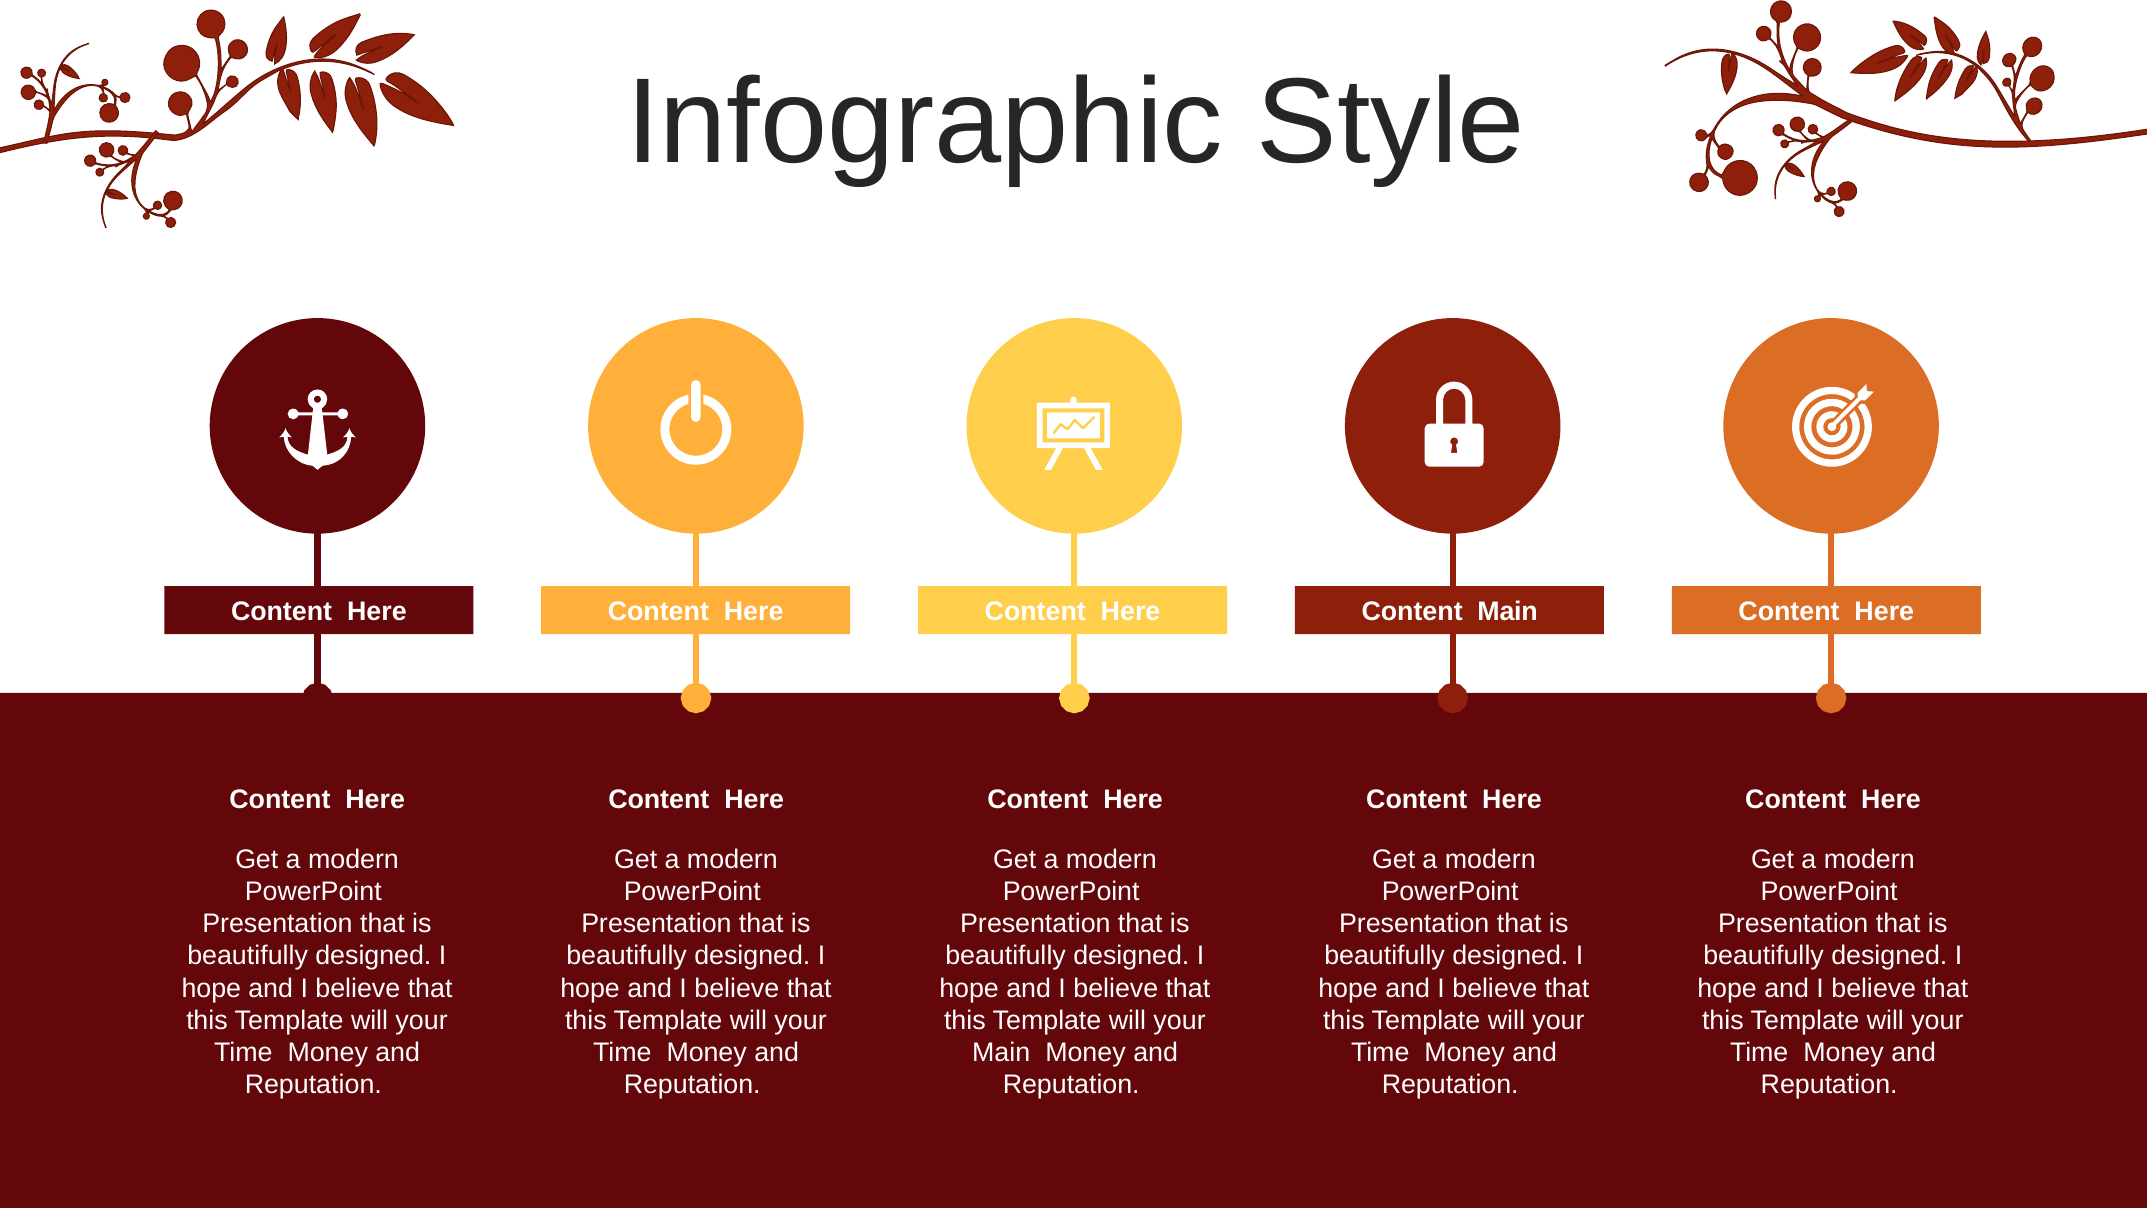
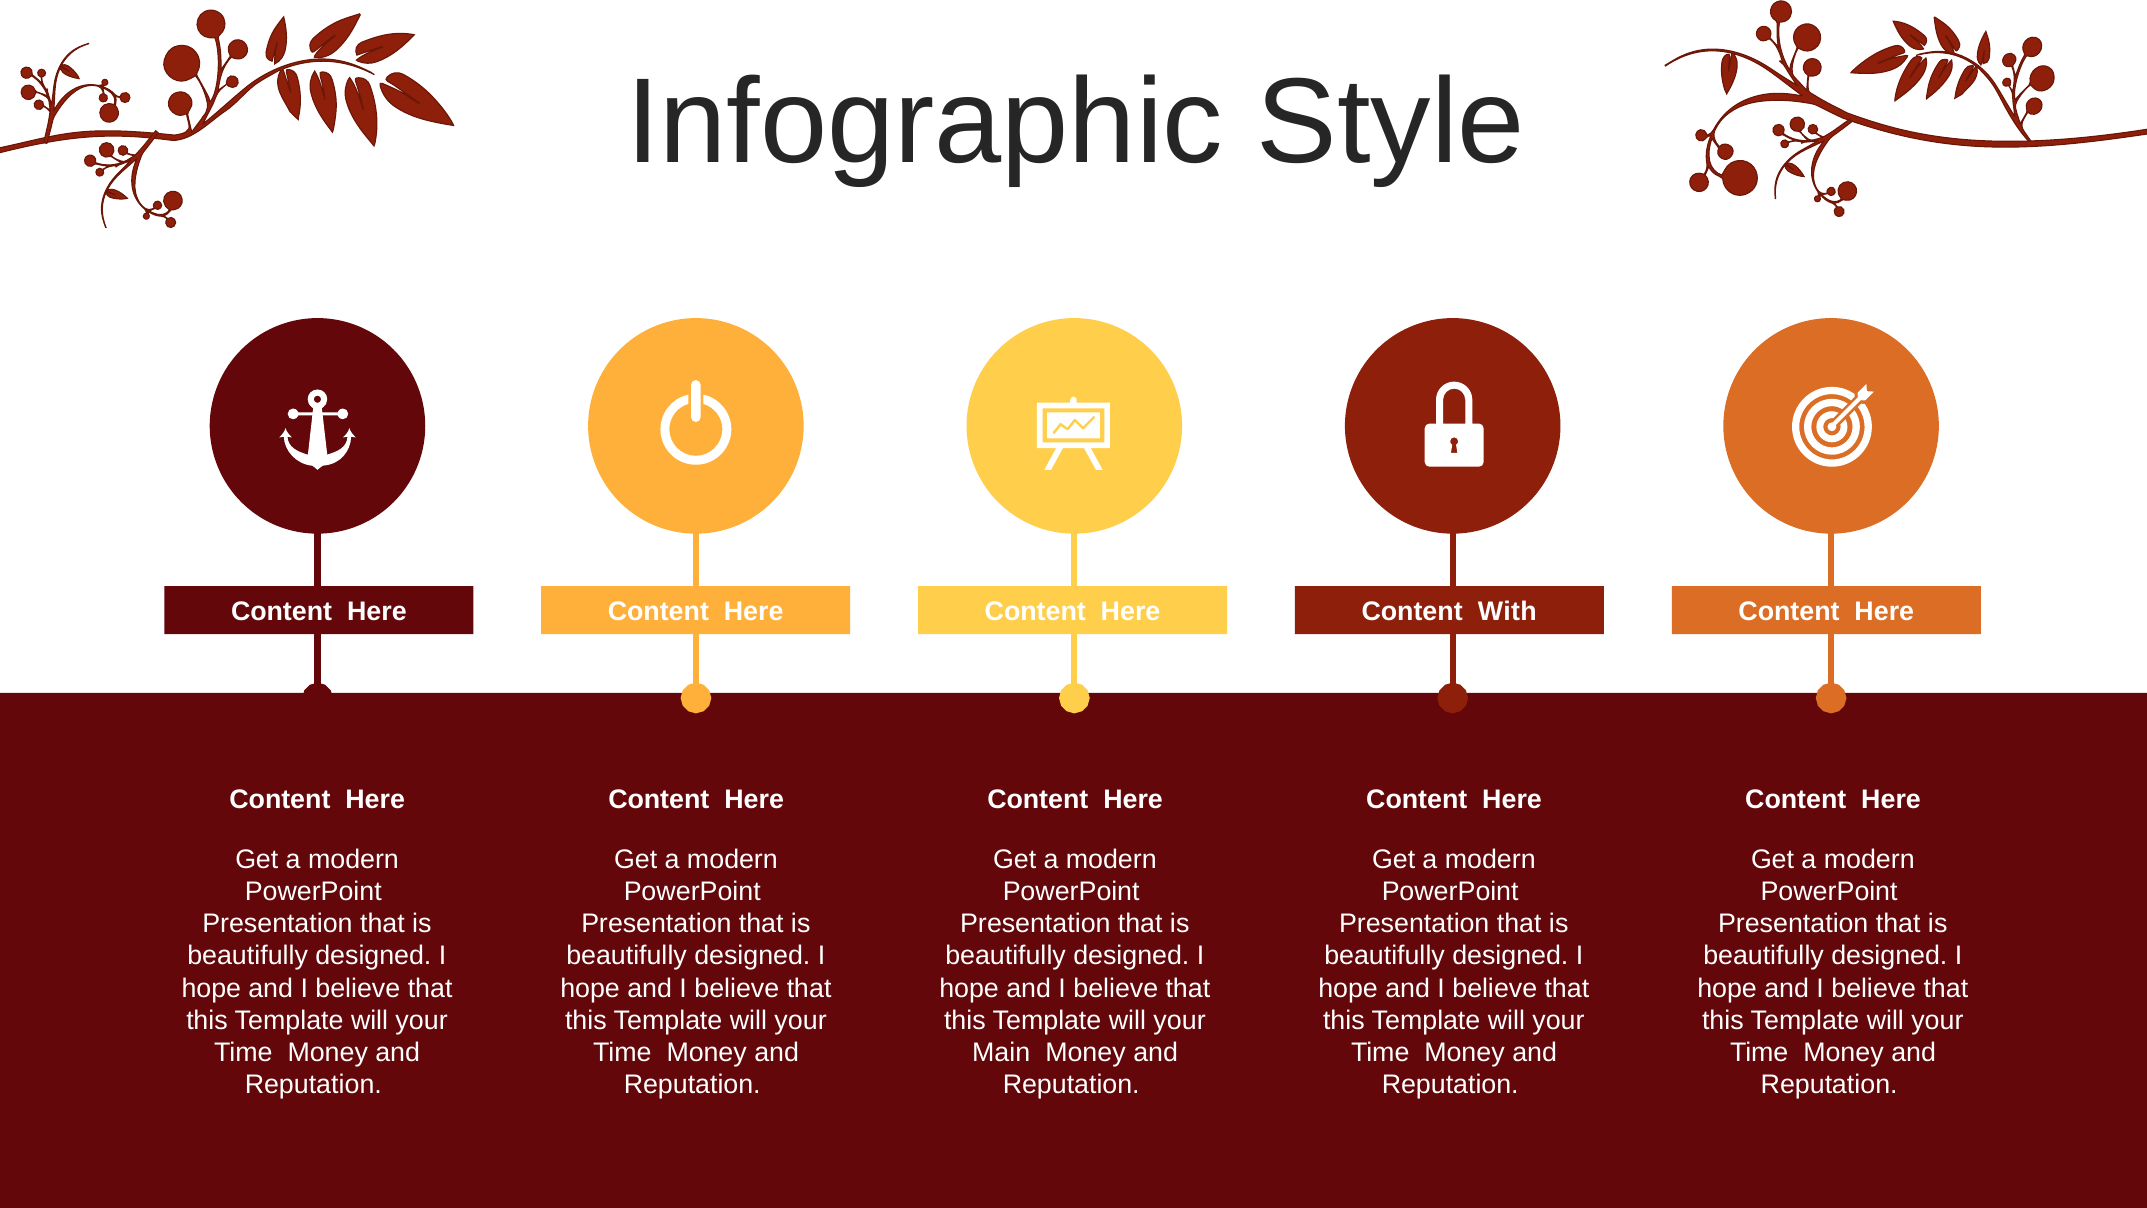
Content Main: Main -> With (1507, 612)
